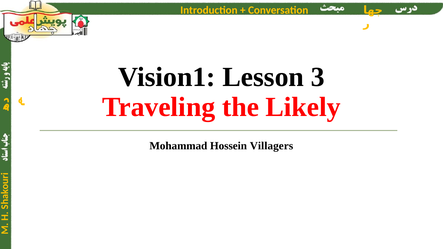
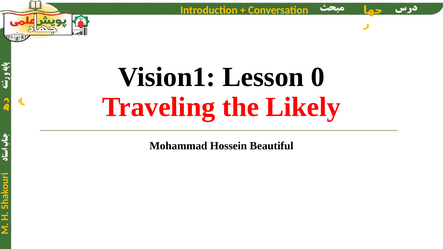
3: 3 -> 0 (318, 77)
Villagers: Villagers -> Beautiful (272, 146)
